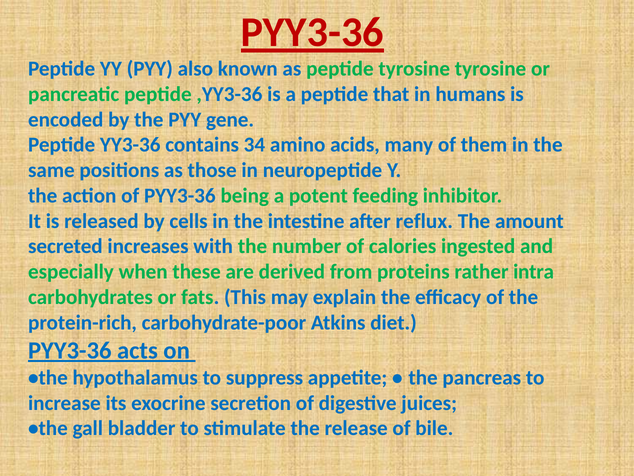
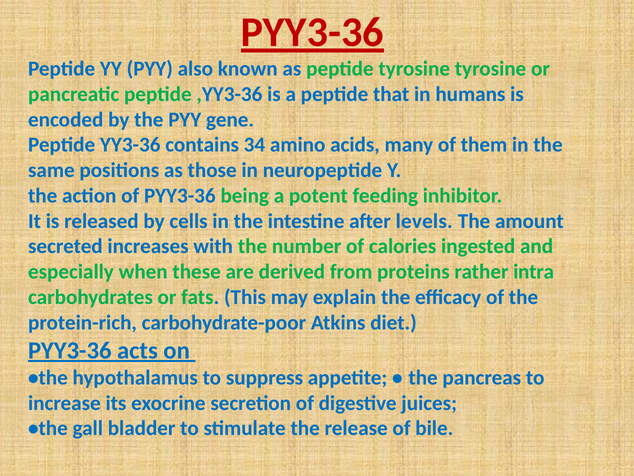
reflux: reflux -> levels (424, 221)
